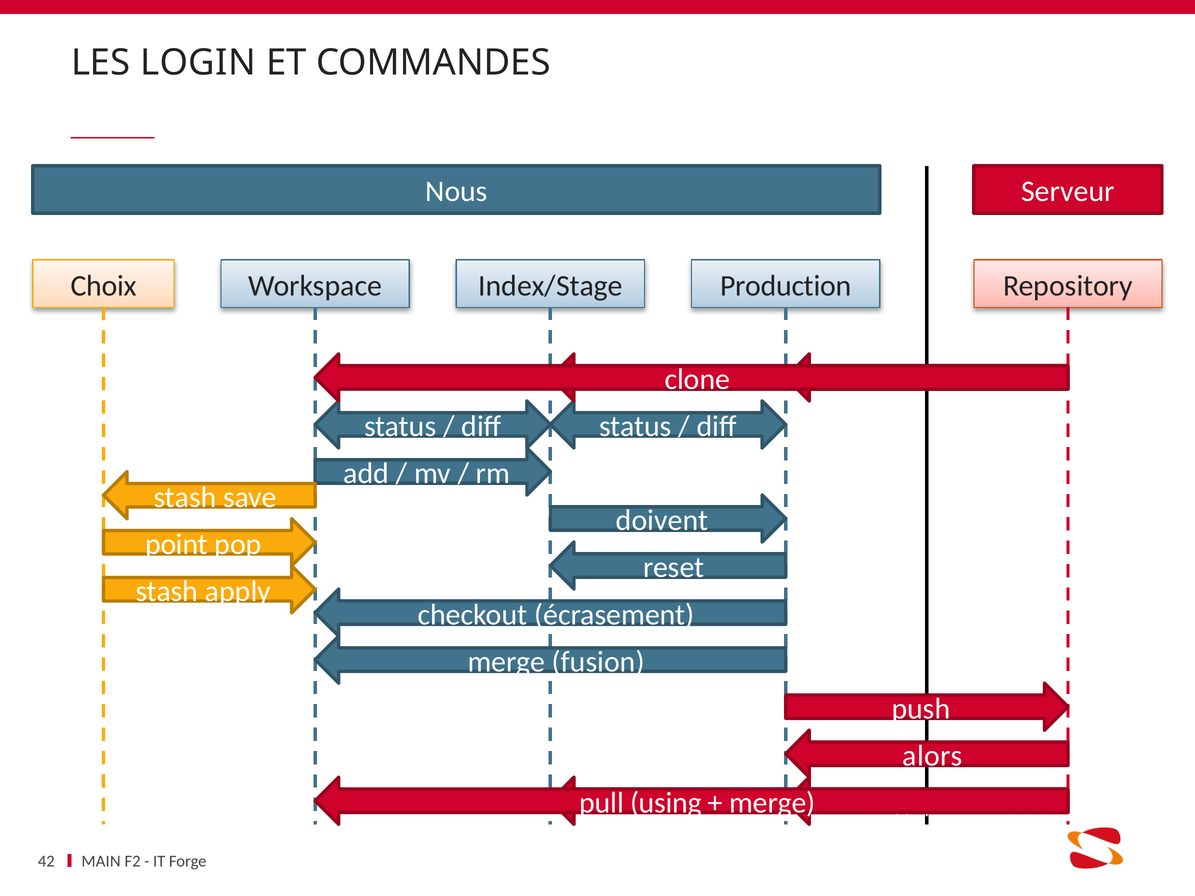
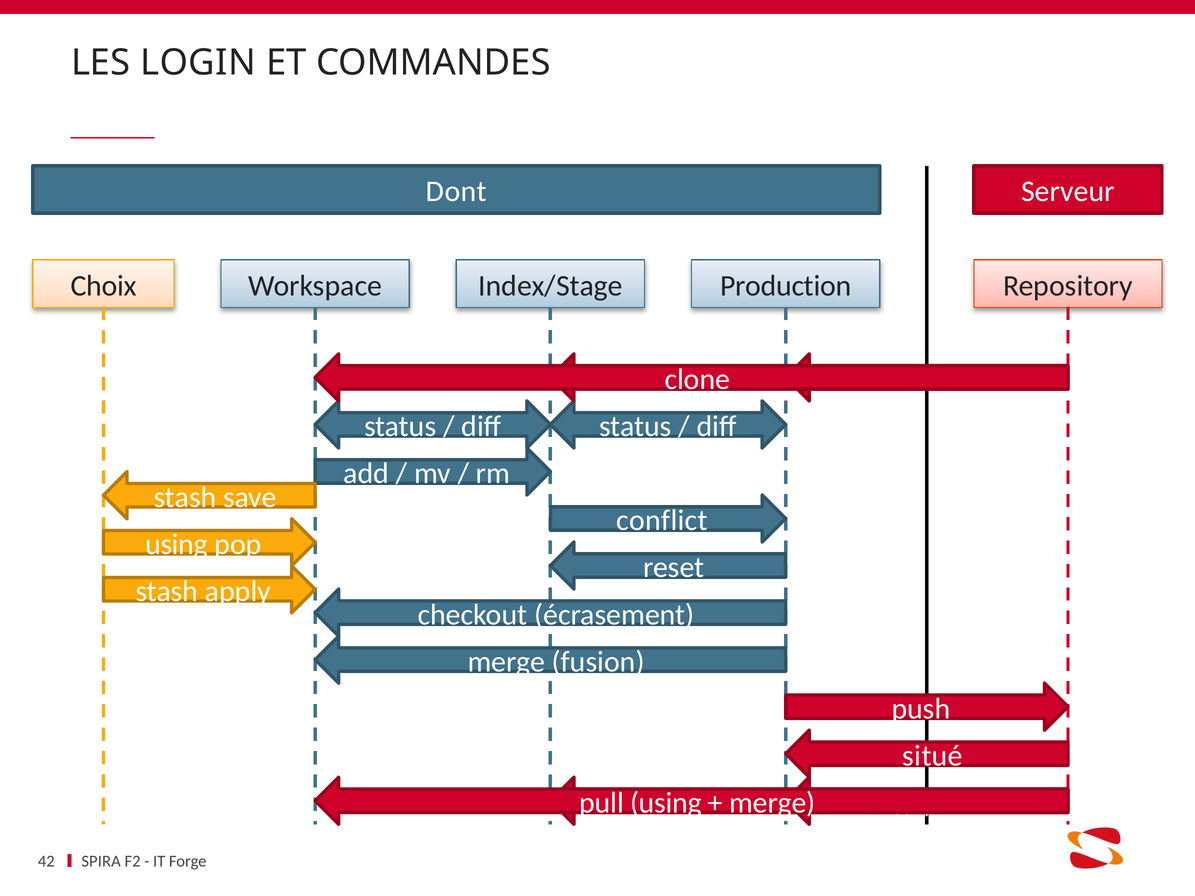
Nous: Nous -> Dont (456, 192)
doivent: doivent -> conflict (662, 521)
point: point -> using (177, 544)
alors: alors -> situé (933, 756)
MAIN: MAIN -> SPIRA (101, 861)
